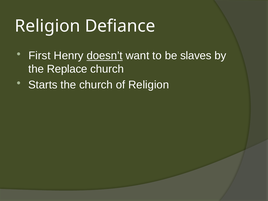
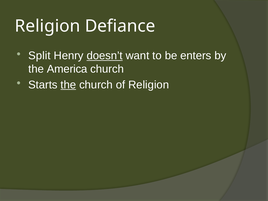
First: First -> Split (39, 56)
slaves: slaves -> enters (196, 56)
Replace: Replace -> America (67, 69)
the underline: none -> present (68, 85)
